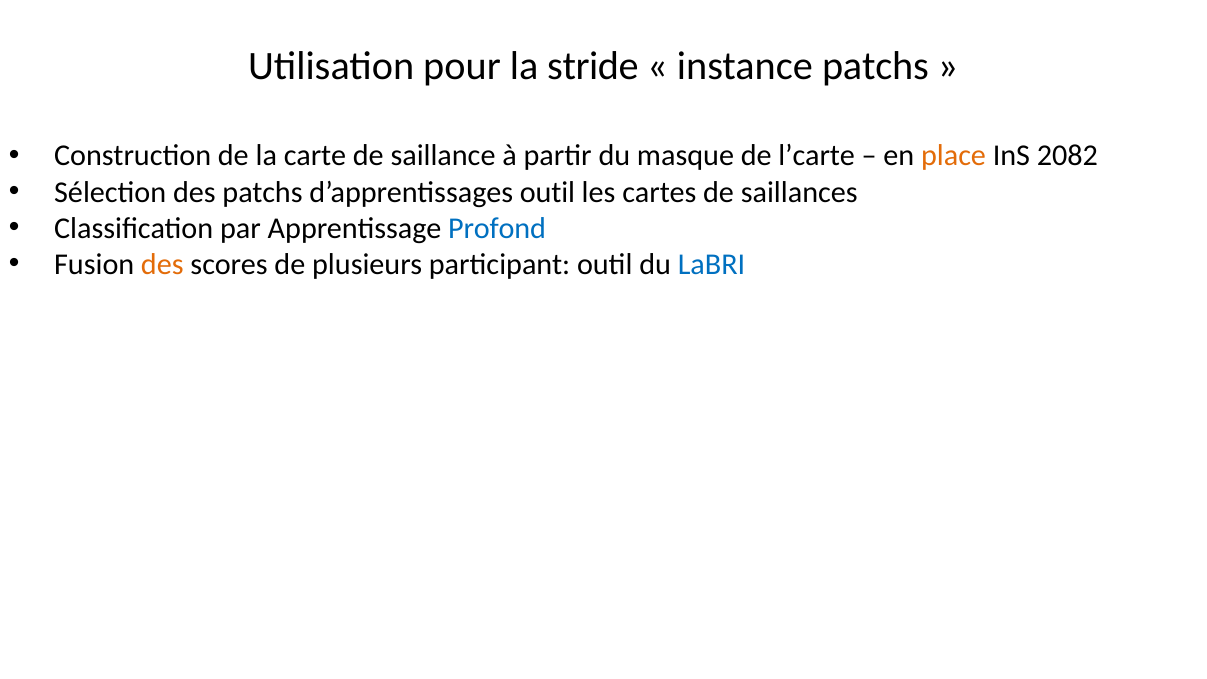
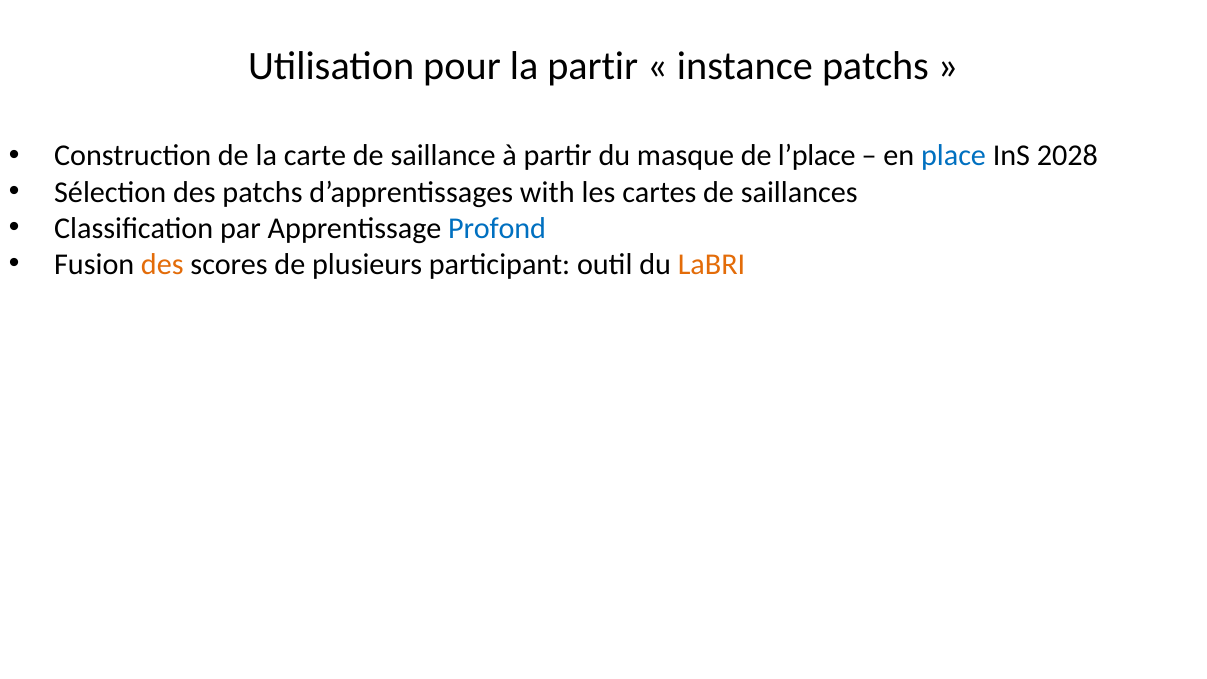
la stride: stride -> partir (593, 66)
l’carte: l’carte -> l’place (817, 156)
place colour: orange -> blue (954, 156)
2082: 2082 -> 2028 (1067, 156)
d’apprentissages outil: outil -> with (547, 192)
LaBRI colour: blue -> orange (711, 264)
